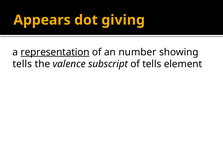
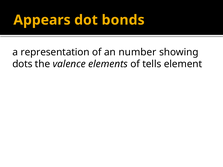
giving: giving -> bonds (123, 20)
representation underline: present -> none (55, 52)
tells: tells -> dots (22, 64)
subscript: subscript -> elements (108, 64)
